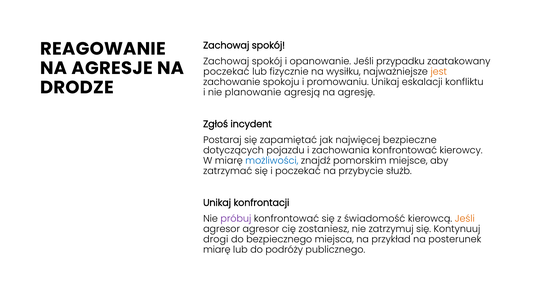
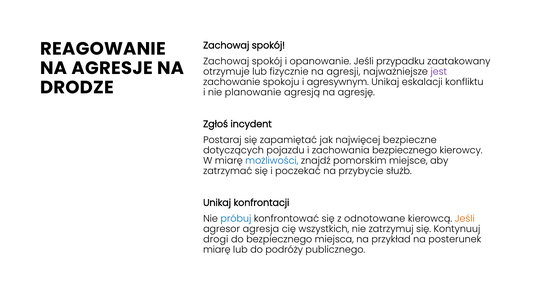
poczekać: poczekać -> otrzymuje (226, 72)
wysiłku: wysiłku -> agresji (343, 72)
jest colour: orange -> purple (439, 72)
promowaniu: promowaniu -> agresywnym (338, 82)
zachowania konfrontować: konfrontować -> bezpiecznego (405, 150)
próbuj colour: purple -> blue (236, 219)
świadomość: świadomość -> odnotowane (375, 219)
agresor agresor: agresor -> agresja (261, 229)
zostaniesz: zostaniesz -> wszystkich (324, 229)
